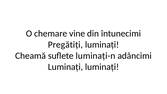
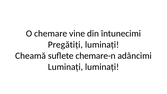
luminați-n: luminați-n -> chemare-n (96, 56)
